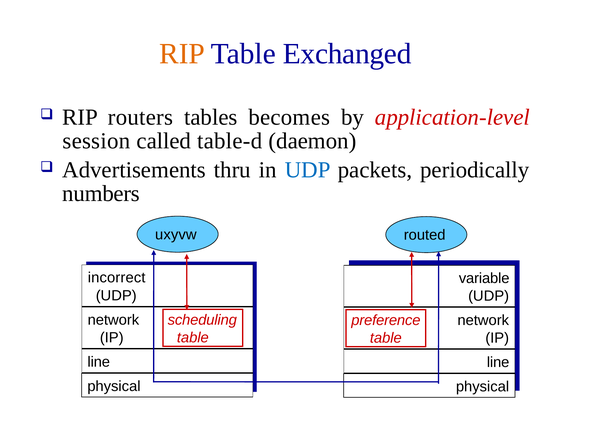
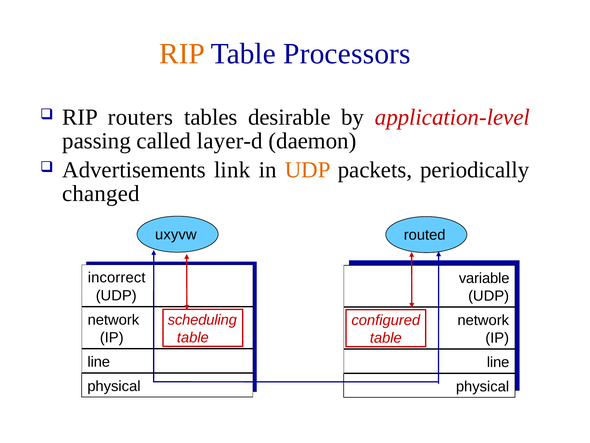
Exchanged: Exchanged -> Processors (347, 54)
becomes: becomes -> desirable (289, 117)
session: session -> passing (97, 141)
table-d: table-d -> layer-d (230, 141)
thru: thru -> link (232, 170)
UDP colour: blue -> orange (308, 170)
numbers: numbers -> changed (101, 193)
preference: preference -> configured (386, 320)
